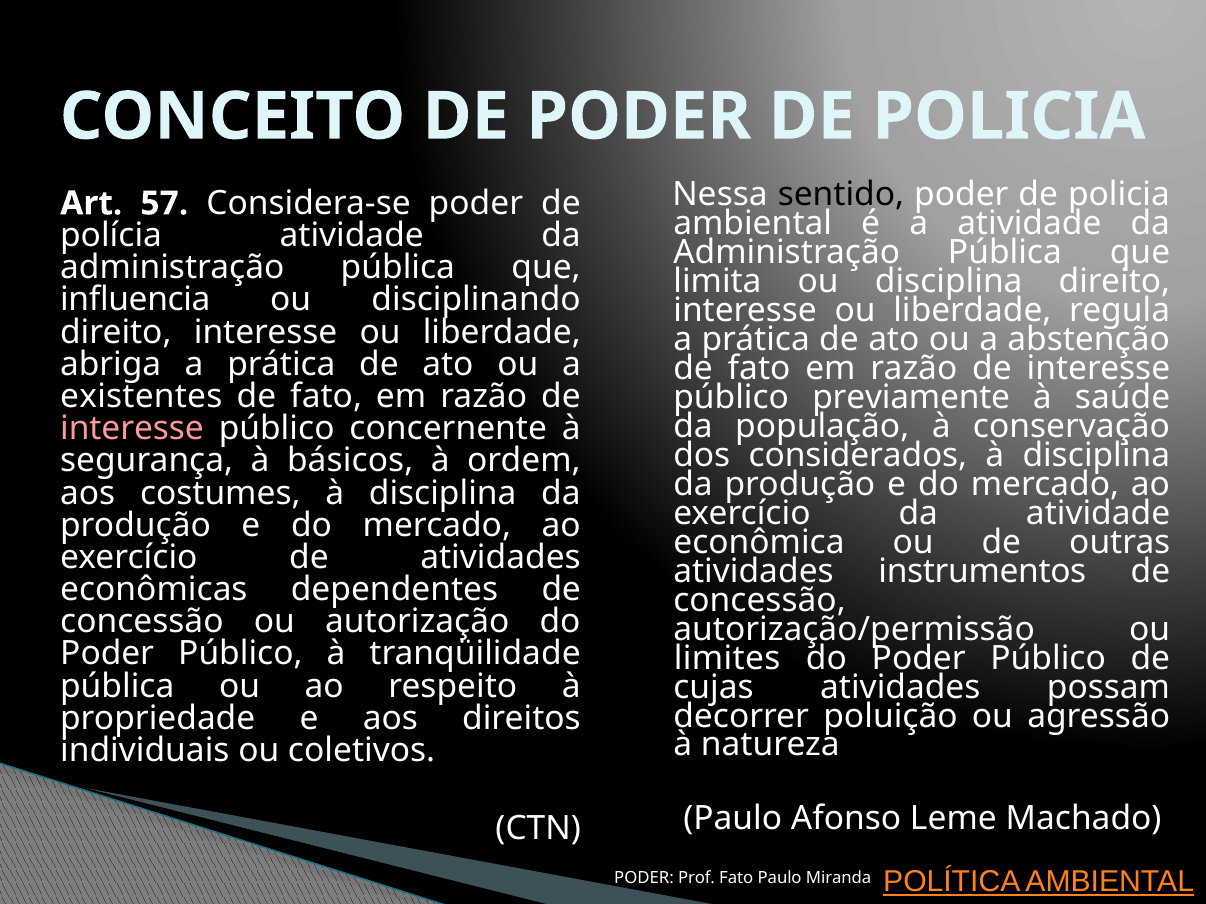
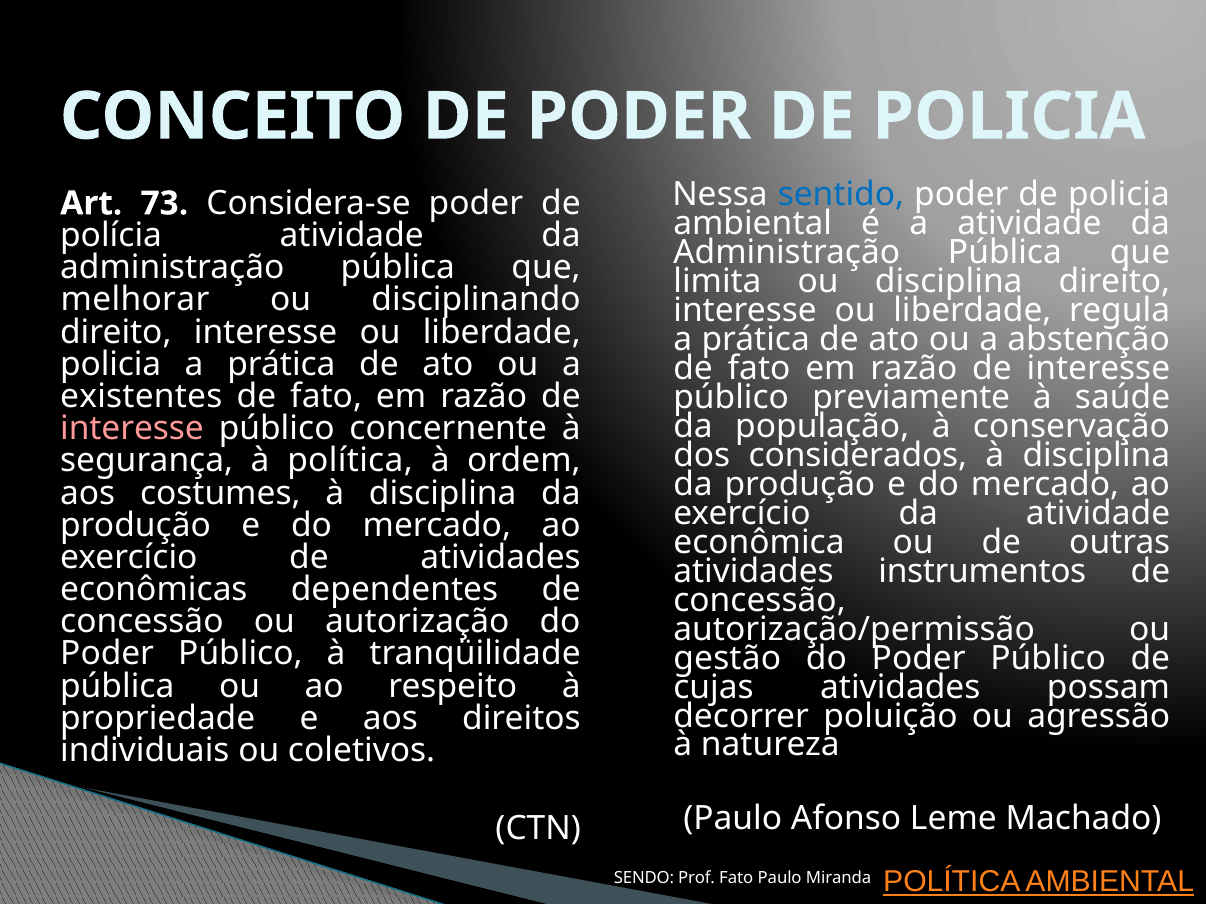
sentido colour: black -> blue (841, 195)
57: 57 -> 73 (164, 204)
influencia: influencia -> melhorar (135, 300)
abriga: abriga -> policia (111, 364)
à básicos: básicos -> política (350, 461)
limites: limites -> gestão (727, 658)
PODER: PODER -> SENDO (644, 878)
